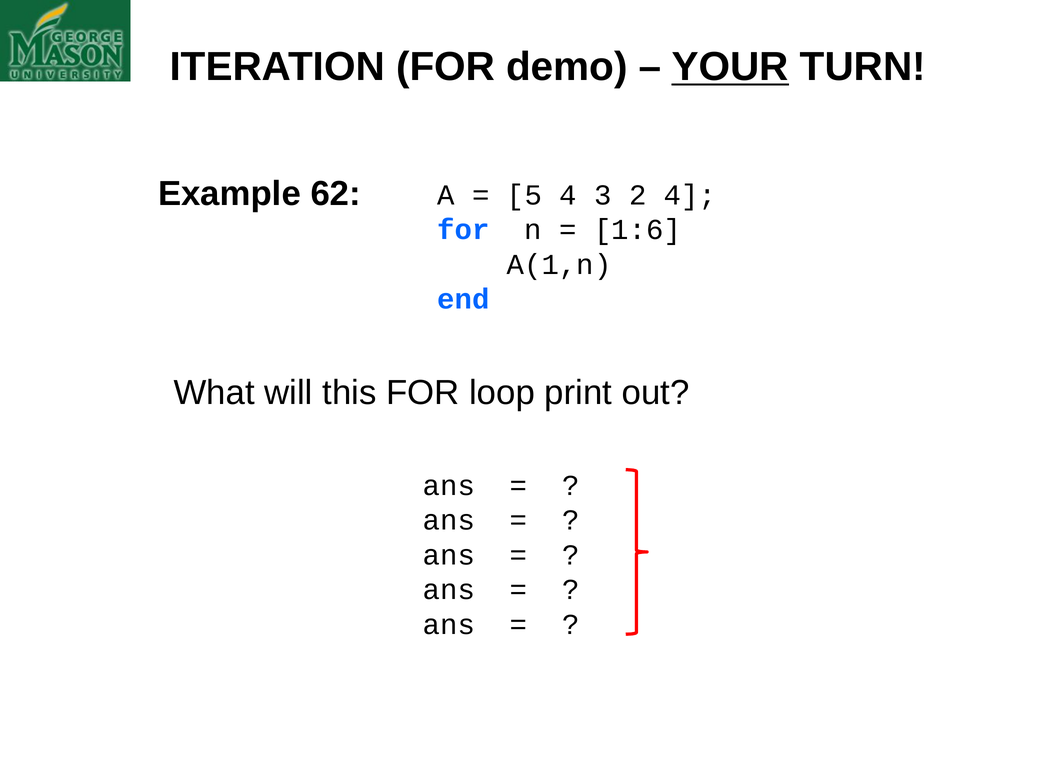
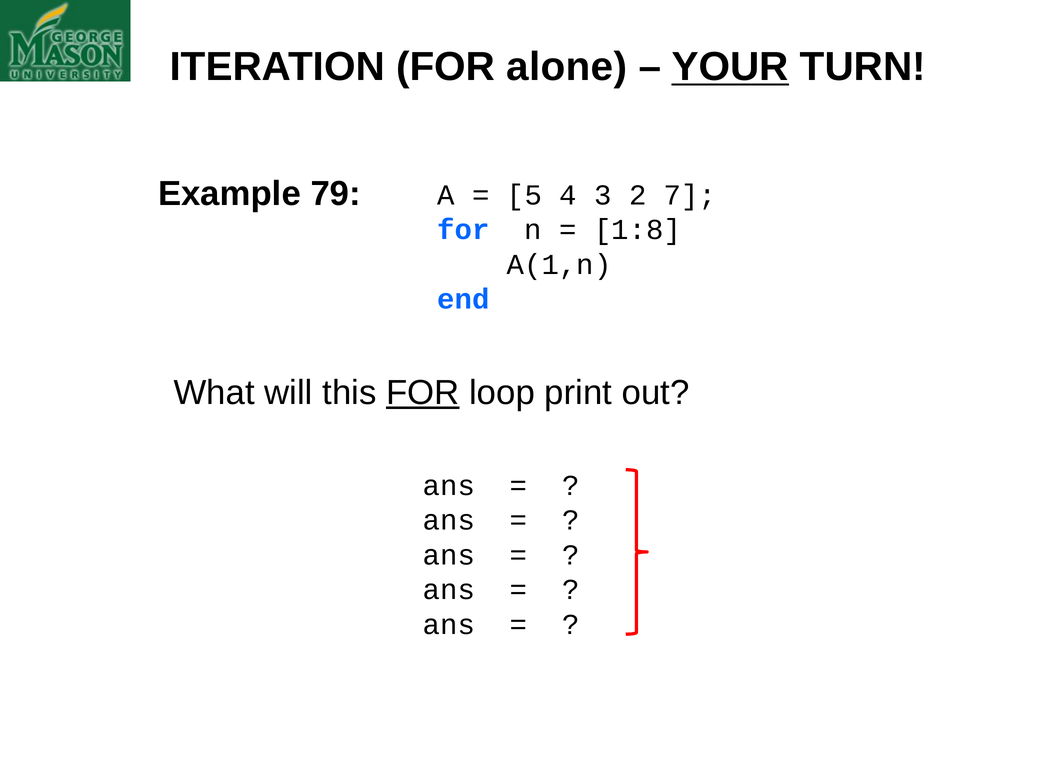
demo: demo -> alone (567, 67)
62: 62 -> 79 (336, 194)
2 4: 4 -> 7 (690, 195)
1:6: 1:6 -> 1:8 (638, 230)
FOR underline: none -> present (423, 393)
